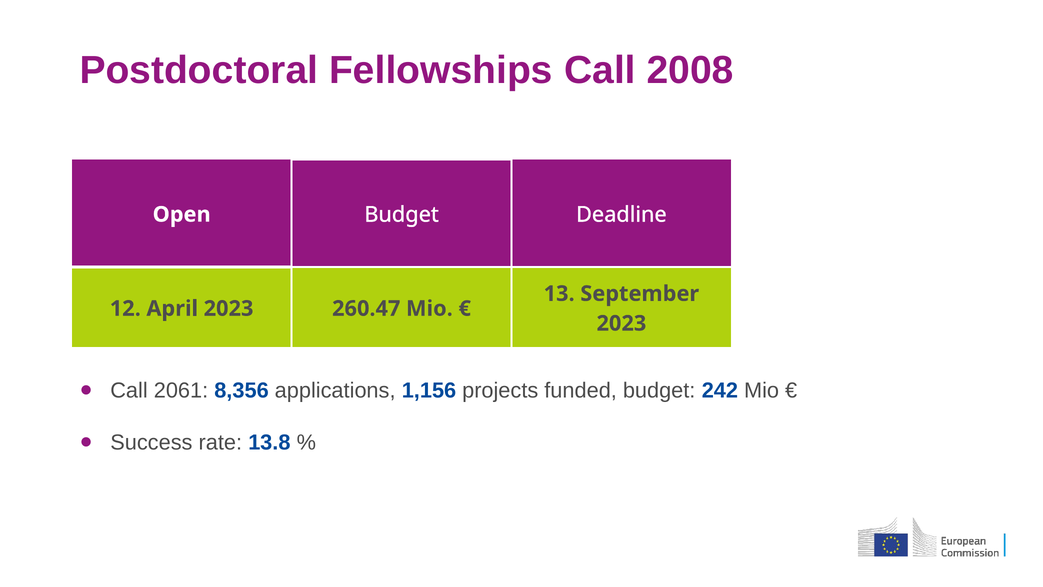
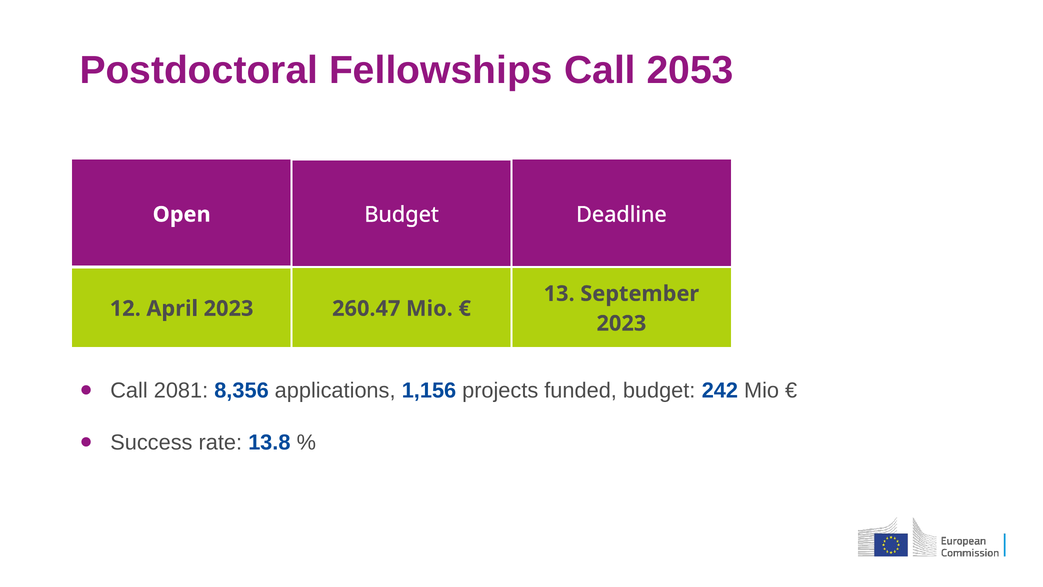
2008: 2008 -> 2053 (690, 70)
2061: 2061 -> 2081 (181, 390)
